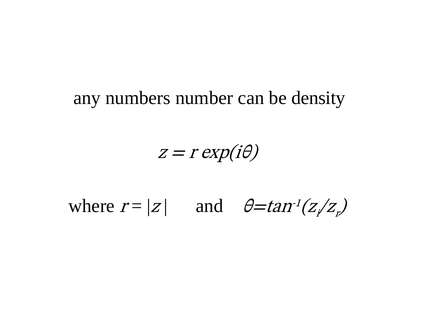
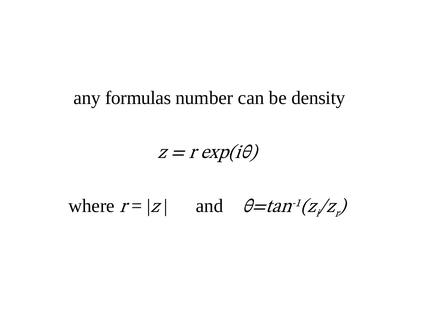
numbers: numbers -> formulas (138, 98)
